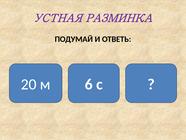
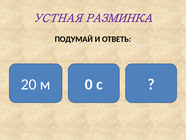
6: 6 -> 0 (89, 84)
